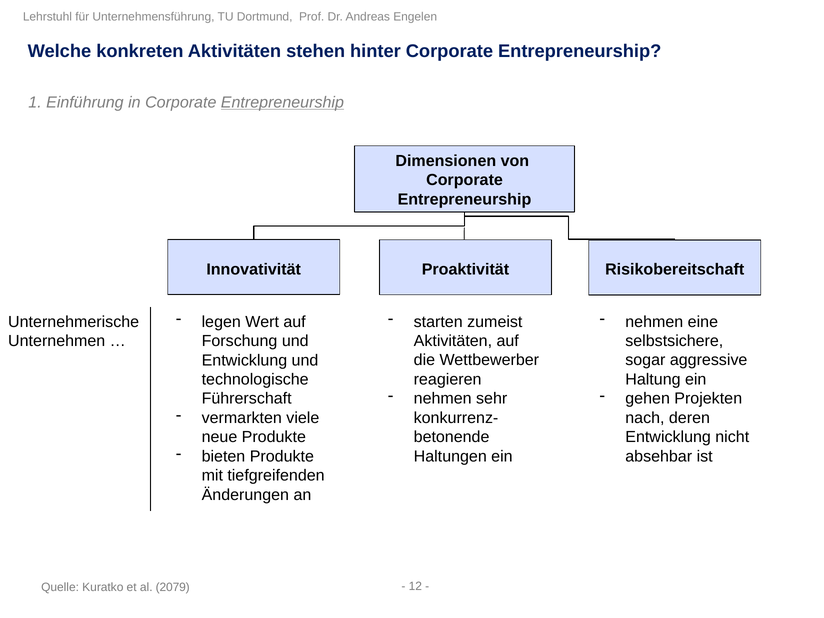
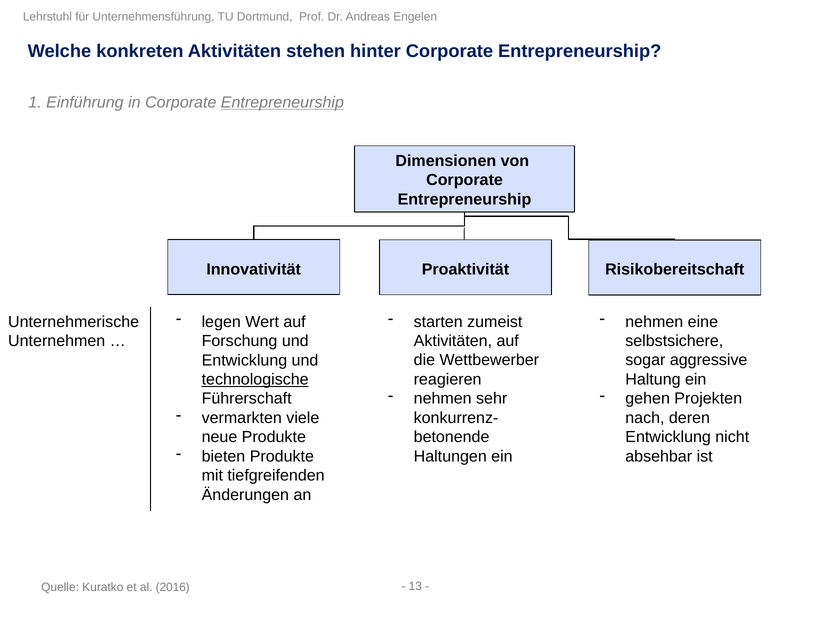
technologische underline: none -> present (255, 379)
12: 12 -> 13 (415, 586)
2079: 2079 -> 2016 (173, 587)
